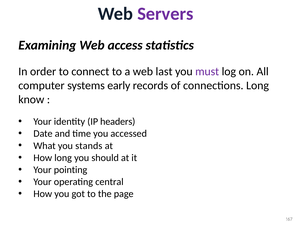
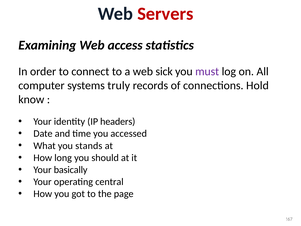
Servers colour: purple -> red (165, 14)
last: last -> sick (164, 71)
early: early -> truly (119, 85)
connections Long: Long -> Hold (257, 85)
pointing: pointing -> basically (71, 170)
